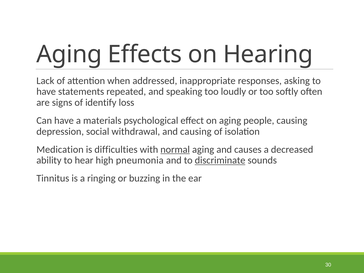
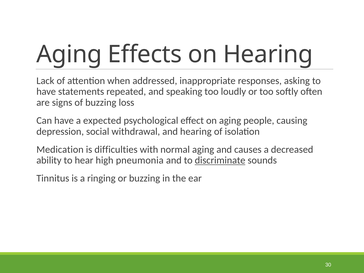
of identify: identify -> buzzing (101, 103)
materials: materials -> expected (102, 121)
and causing: causing -> hearing (196, 131)
normal underline: present -> none (175, 149)
